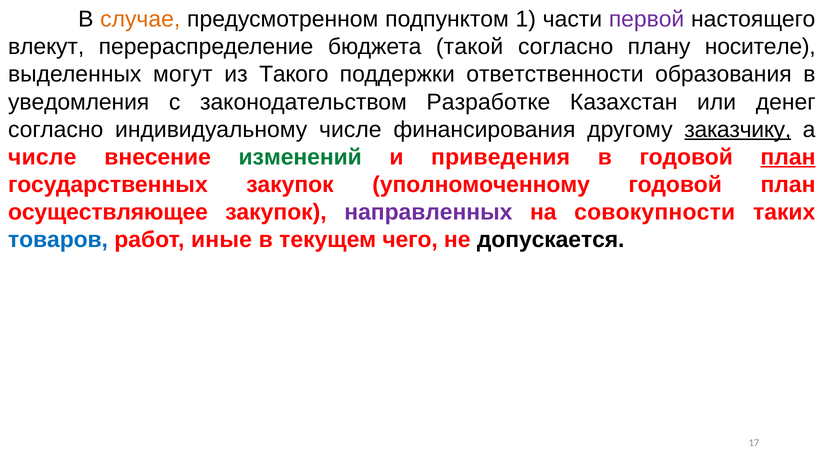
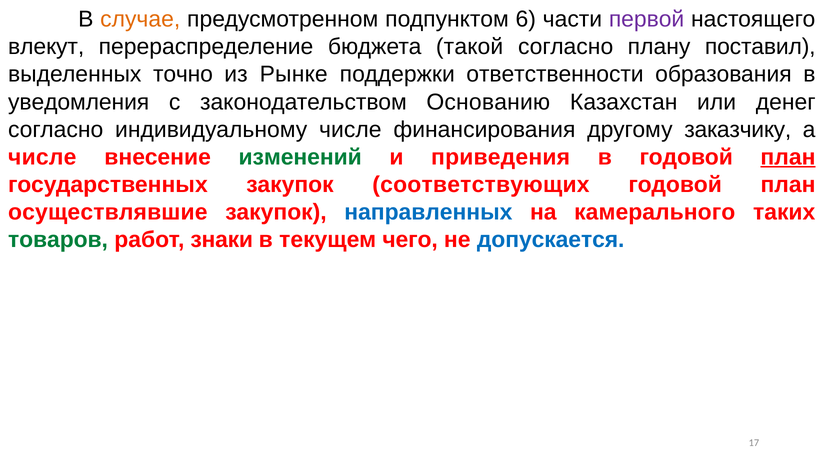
1: 1 -> 6 (526, 19)
носителе: носителе -> поставил (760, 47)
могут: могут -> точно (183, 74)
Такого: Такого -> Рынке (294, 74)
Разработке: Разработке -> Основанию (488, 102)
заказчику underline: present -> none (738, 129)
уполномоченному: уполномоченному -> соответствующих (481, 184)
осуществляющее: осуществляющее -> осуществлявшие (108, 212)
направленных colour: purple -> blue (428, 212)
совокупности: совокупности -> камерального (655, 212)
товаров colour: blue -> green (58, 239)
иные: иные -> знаки (222, 239)
допускается colour: black -> blue (551, 239)
